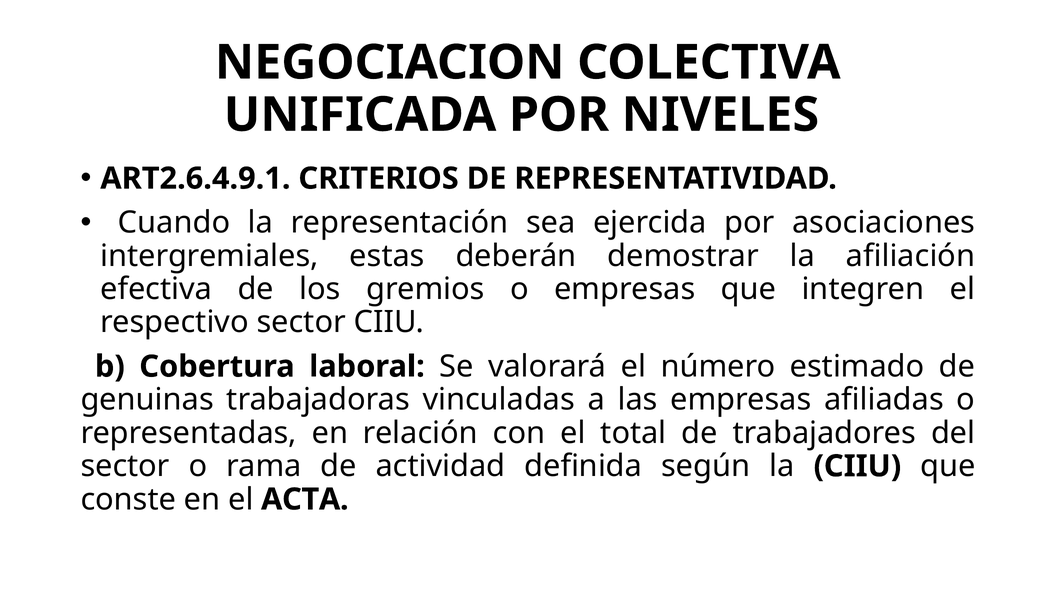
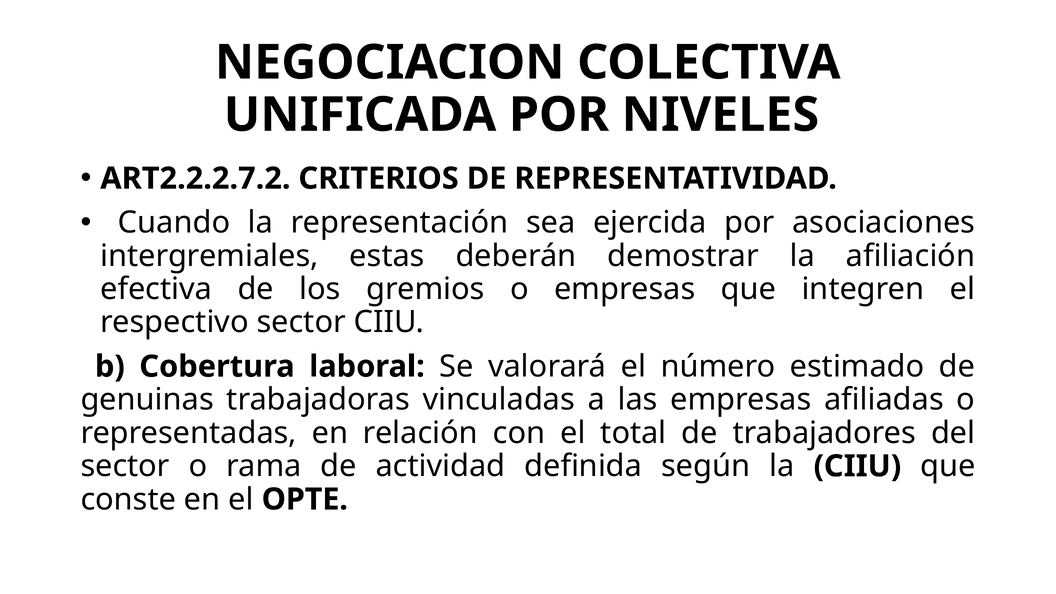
ART2.6.4.9.1: ART2.6.4.9.1 -> ART2.2.2.7.2 (195, 178)
ACTA: ACTA -> OPTE (305, 499)
